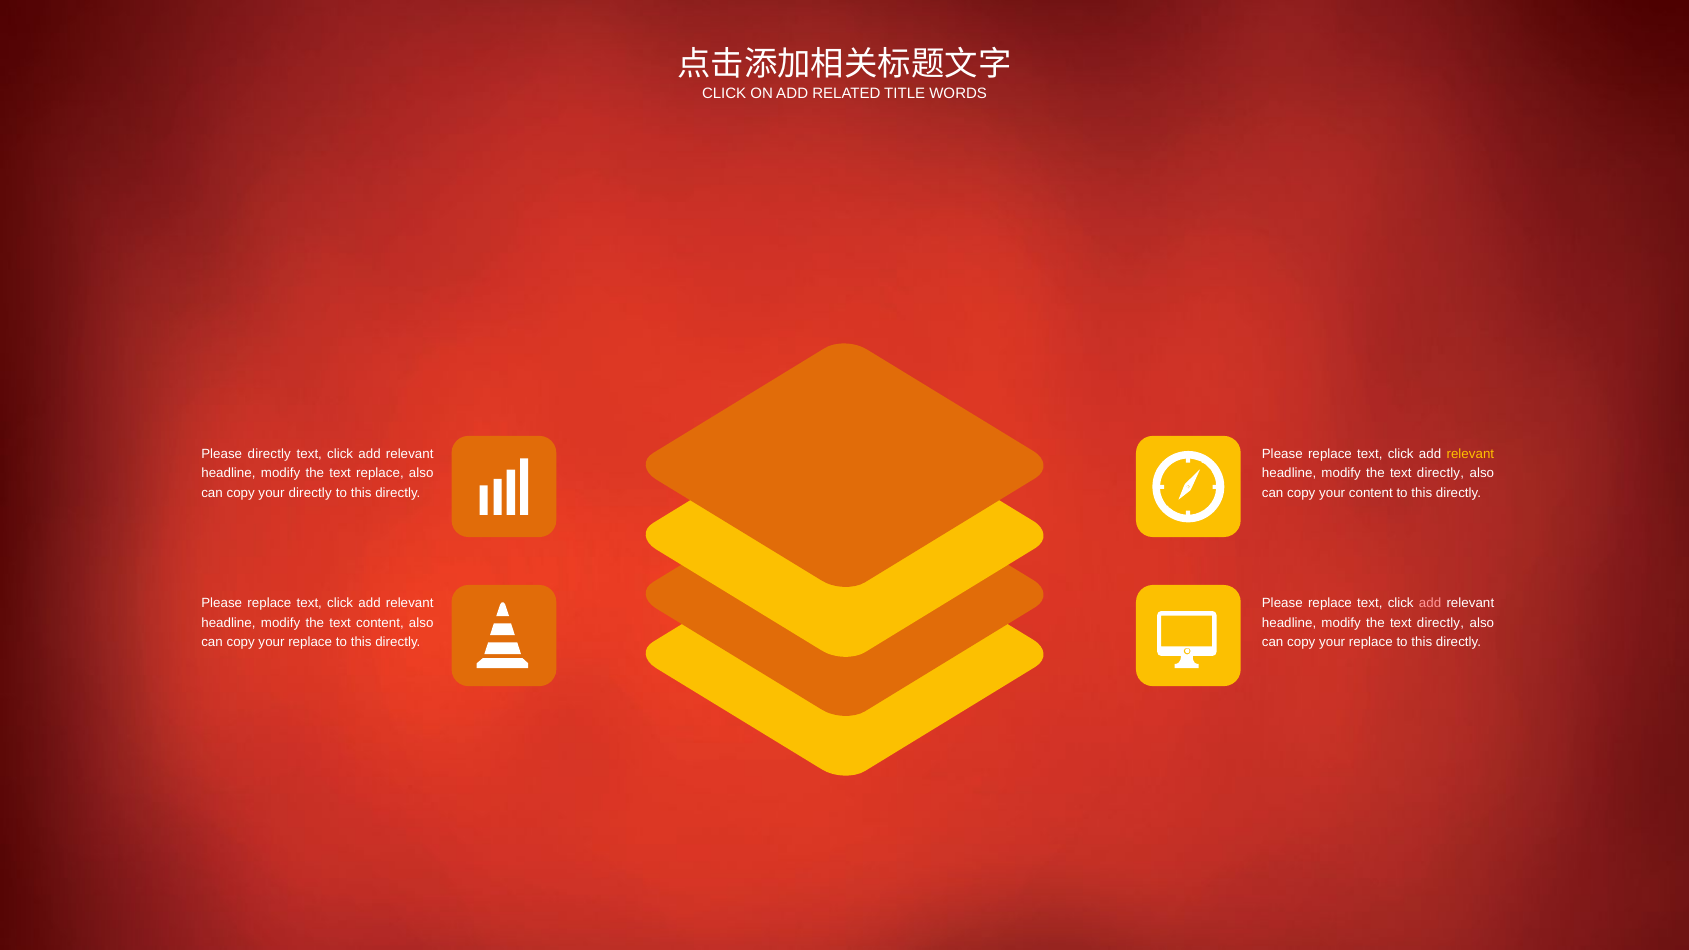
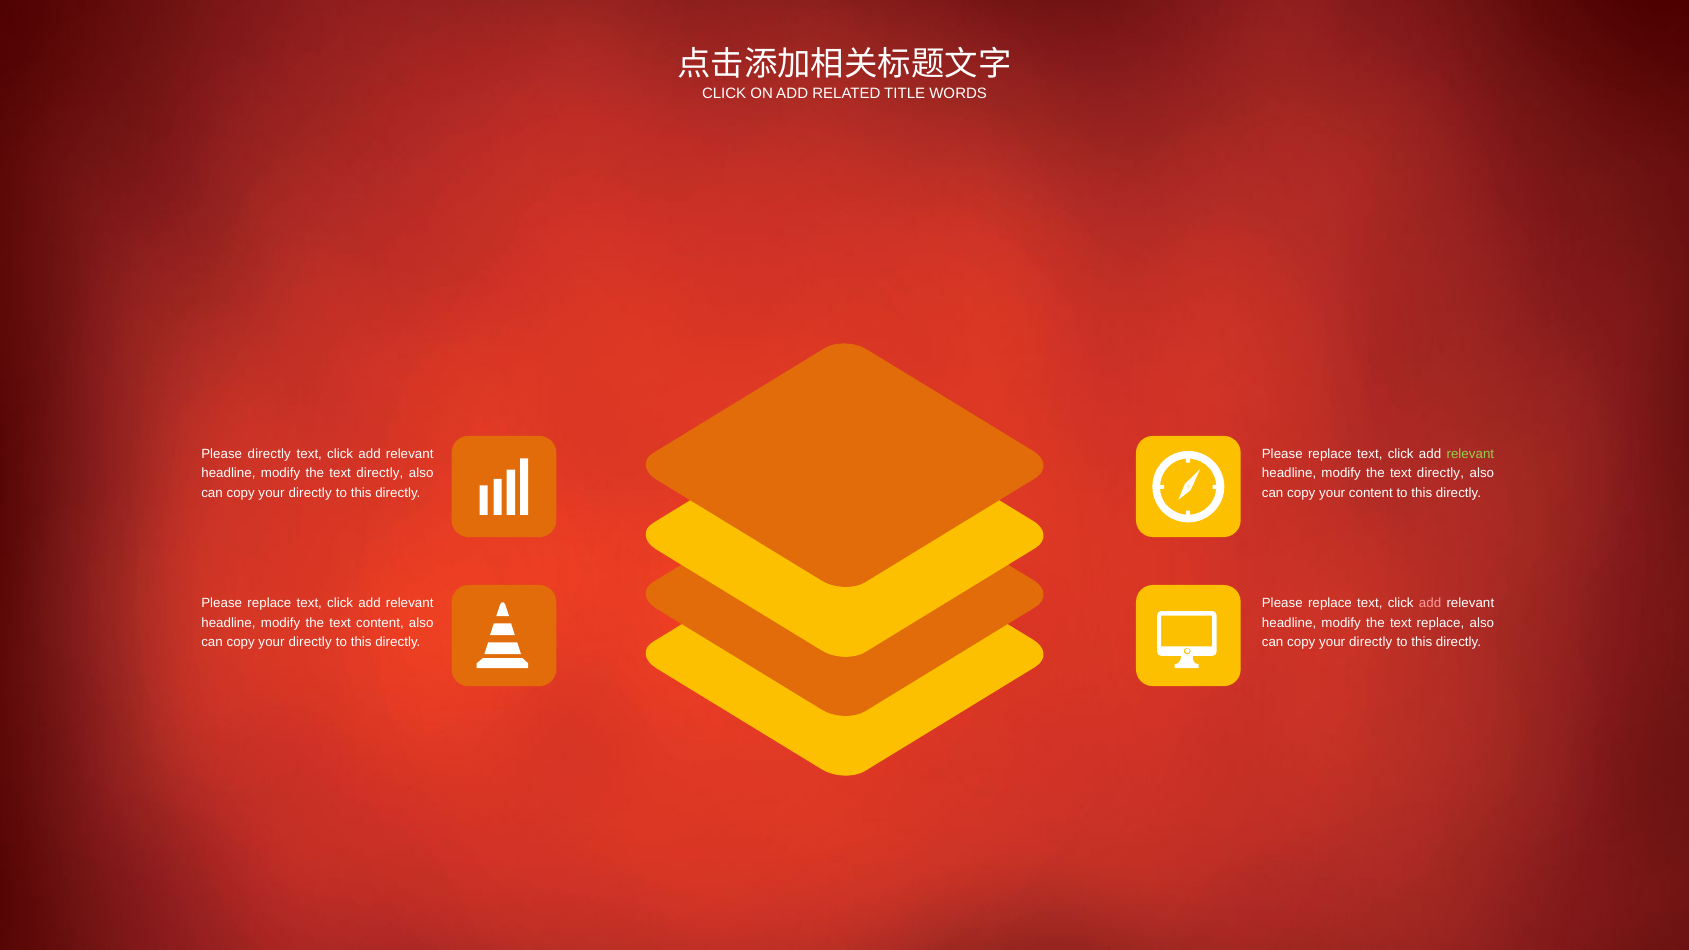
relevant colour: yellow -> light green (1470, 454)
replace: replace -> directly (380, 474)
directly: directly -> replace (1441, 623)
replace: replace -> directly (310, 642)
replace: replace -> directly (1371, 642)
